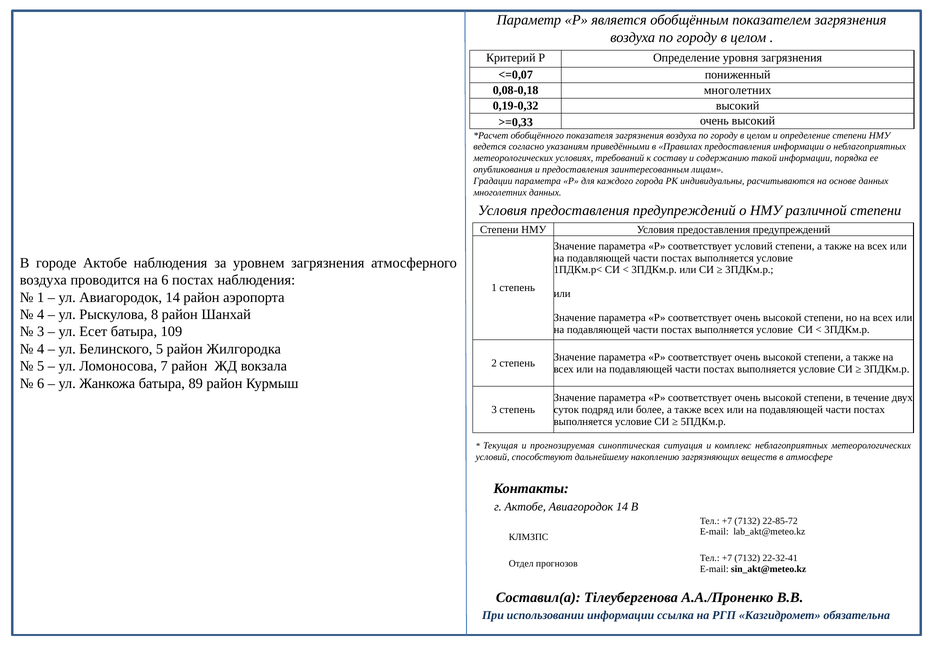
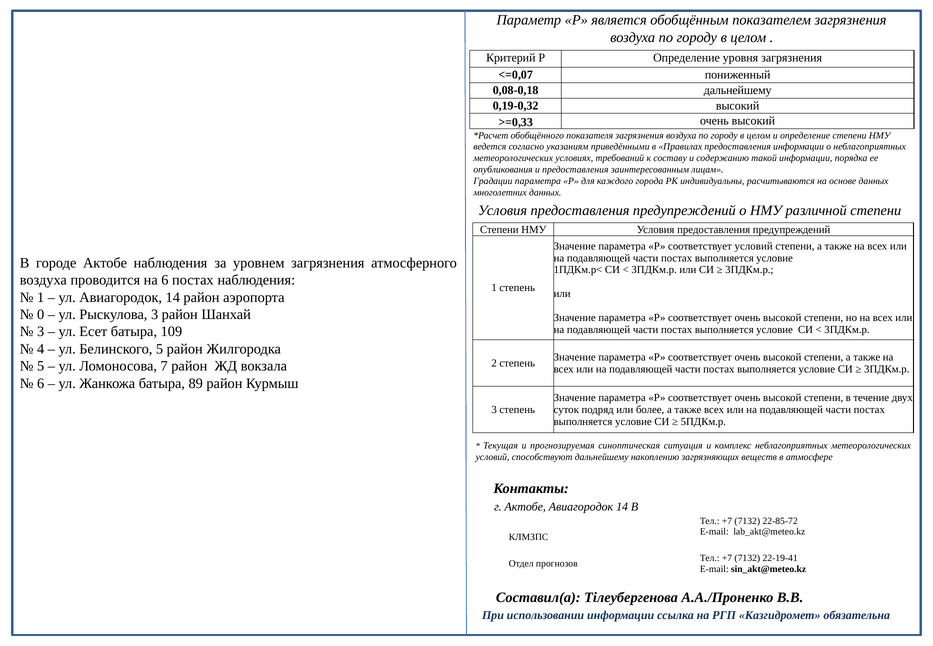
0,08-0,18 многолетних: многолетних -> дальнейшему (738, 90)
4: 4 -> 0 (41, 314)
Рыскулова 8: 8 -> 3 (155, 314)
22-32-41: 22-32-41 -> 22-19-41 (780, 558)
